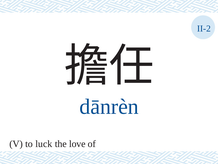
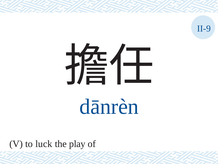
II-2: II-2 -> II-9 (204, 29)
love: love -> play (77, 143)
